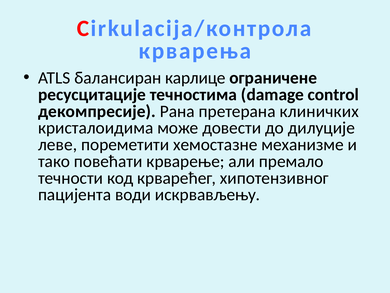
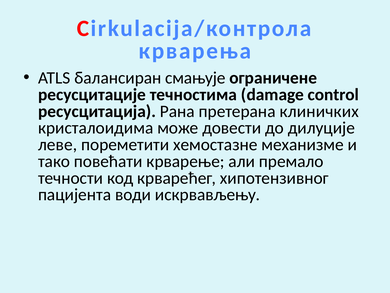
карлице: карлице -> смањује (195, 78)
декомпресије: декомпресије -> ресусцитација (97, 111)
